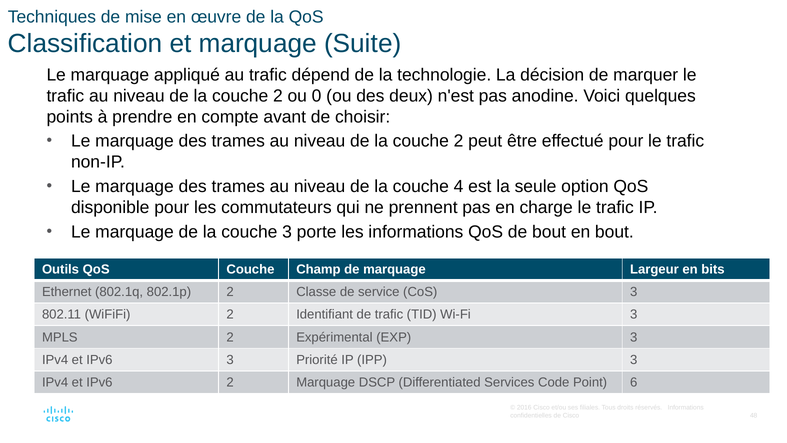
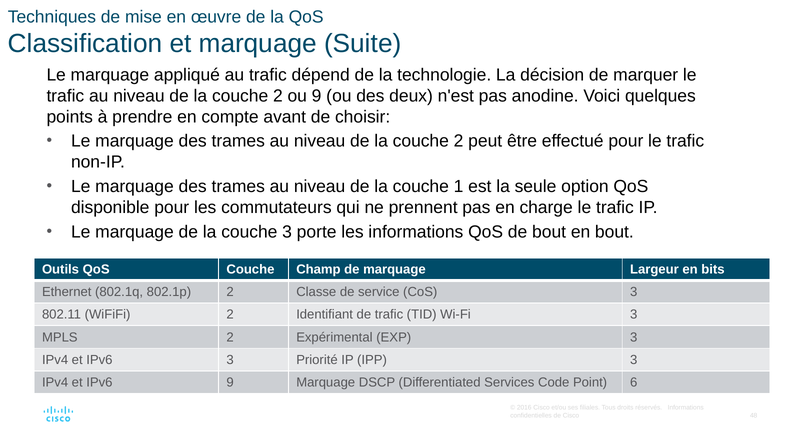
ou 0: 0 -> 9 (317, 96)
4: 4 -> 1 (459, 187)
IPv6 2: 2 -> 9 (230, 382)
